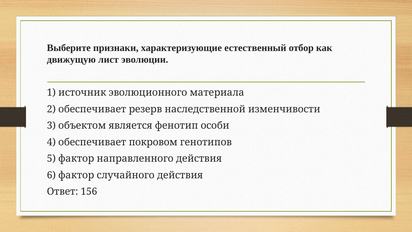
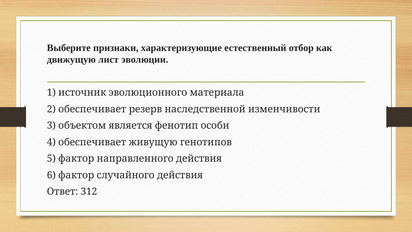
покровом: покровом -> живущую (153, 142)
156: 156 -> 312 (89, 191)
